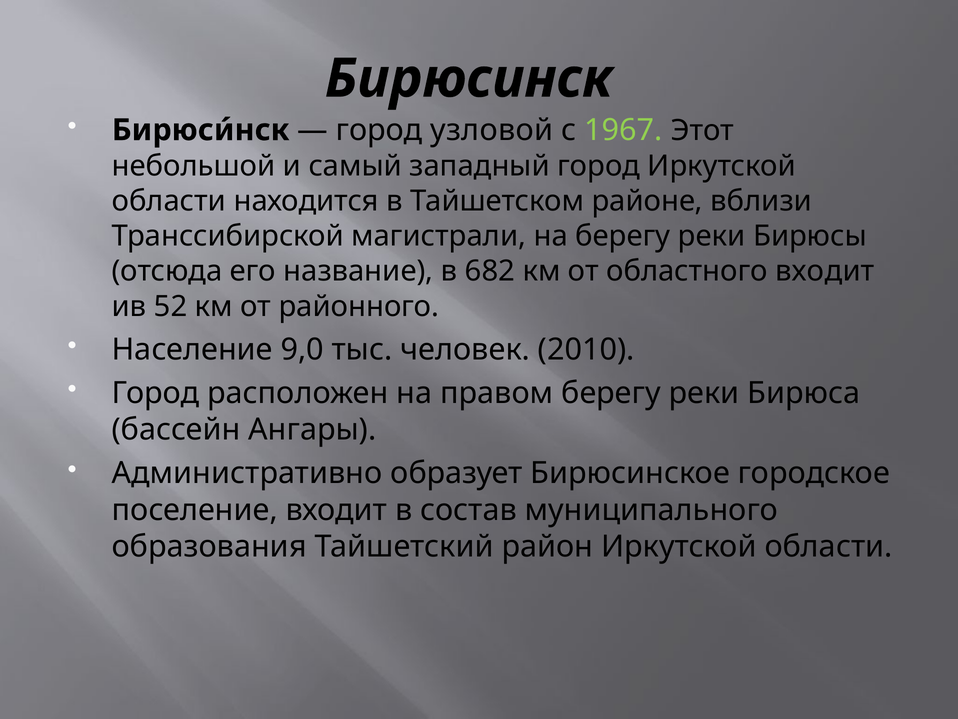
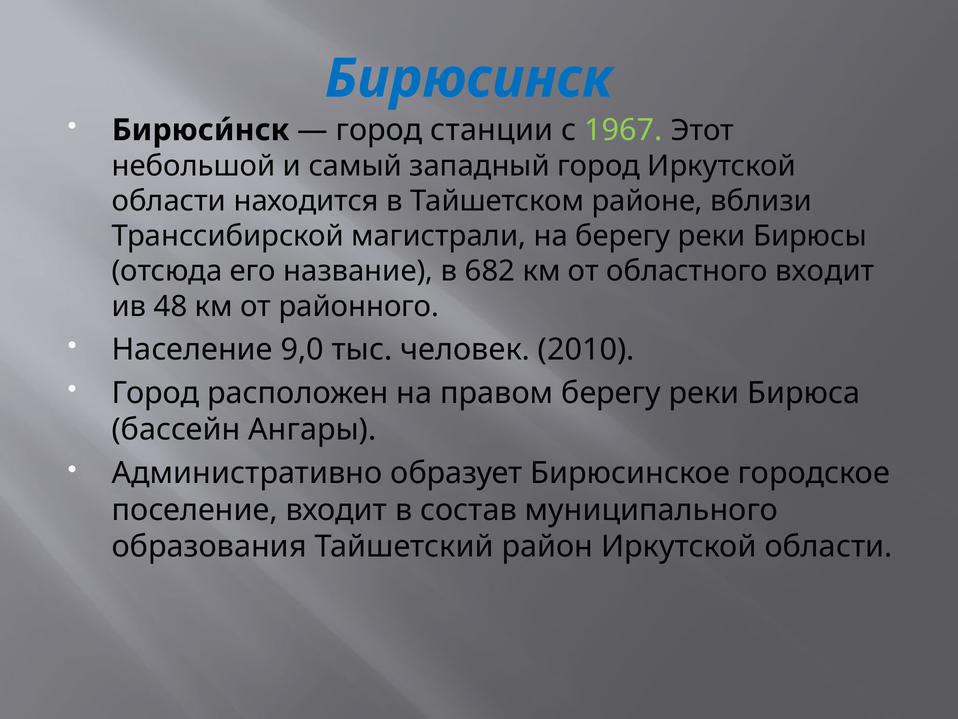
Бирюсинск colour: black -> blue (469, 79)
узловой: узловой -> станции (492, 130)
52: 52 -> 48 (171, 306)
